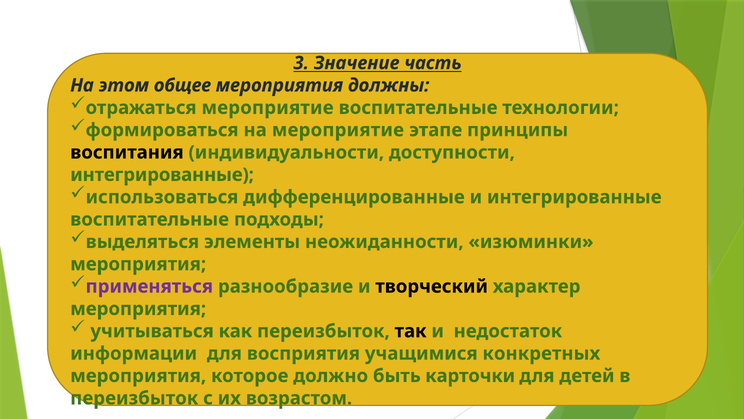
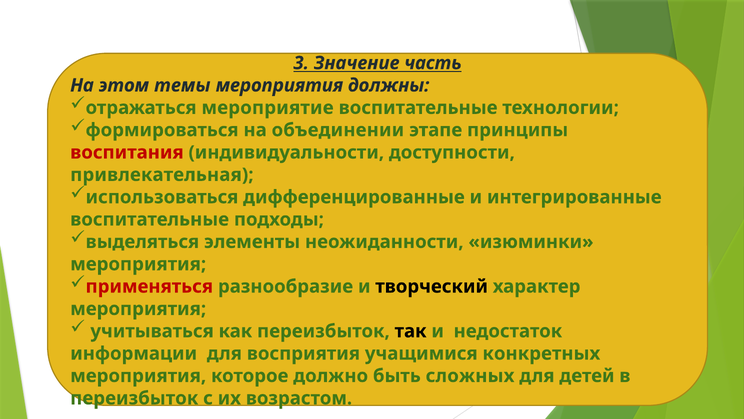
общее: общее -> темы (182, 85)
на мероприятие: мероприятие -> объединении (338, 130)
воспитания colour: black -> red (127, 152)
интегрированные: интегрированные -> привлекательная (162, 175)
применяться colour: purple -> red (149, 286)
карточки: карточки -> сложных (470, 375)
